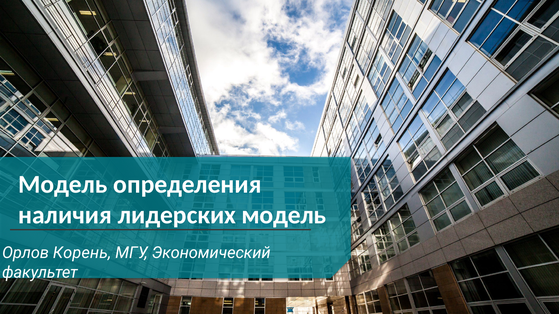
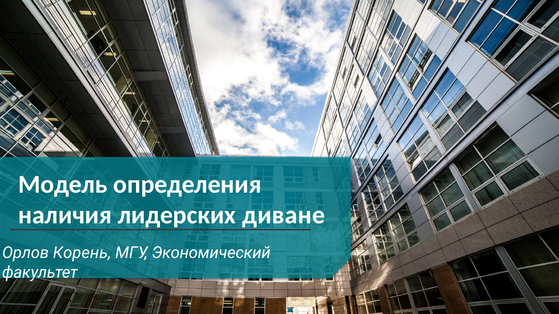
лидерских модель: модель -> диване (284, 216)
